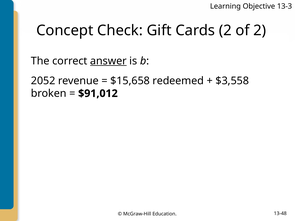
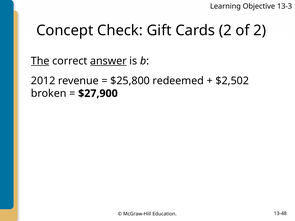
The underline: none -> present (40, 61)
2052: 2052 -> 2012 (43, 81)
$15,658: $15,658 -> $25,800 (130, 81)
$3,558: $3,558 -> $2,502 (232, 81)
$91,012: $91,012 -> $27,900 (98, 94)
